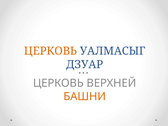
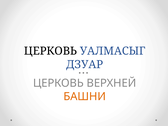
ЦЕРКОВЬ colour: orange -> black (51, 51)
